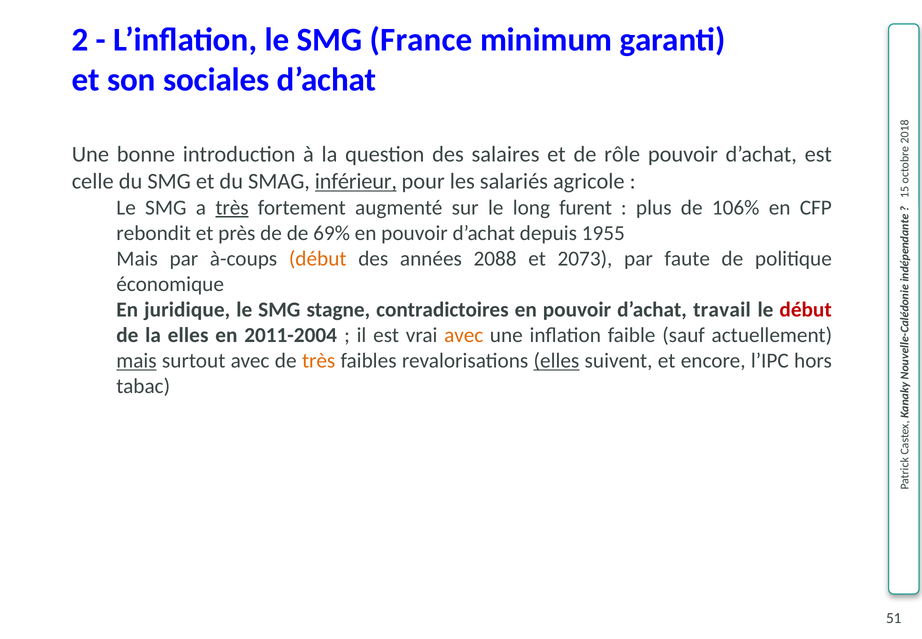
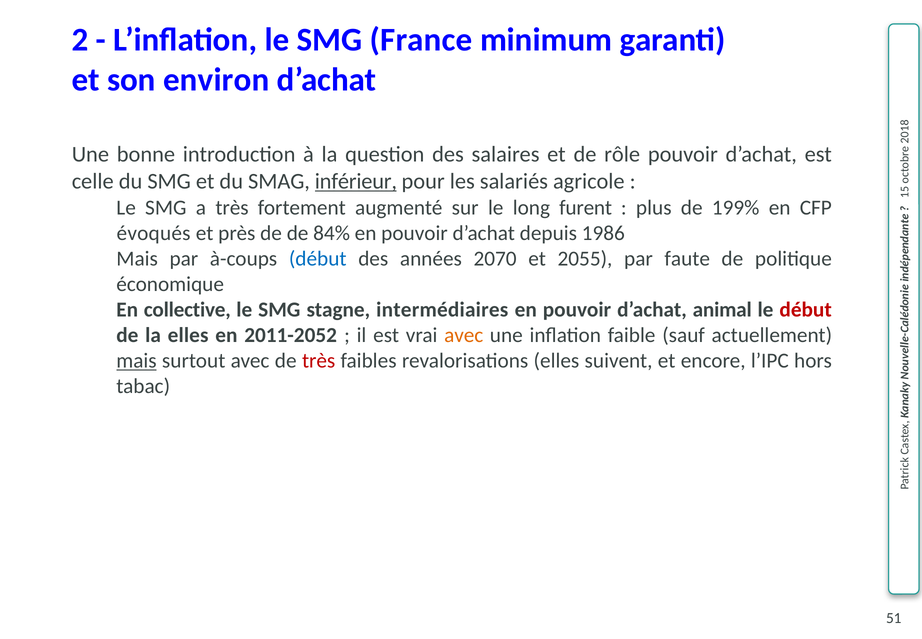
sociales: sociales -> environ (216, 80)
très underline: present -> none (232, 207)
106%: 106% -> 199% (736, 207)
rebondit: rebondit -> évoqués (154, 233)
69%: 69% -> 84% (332, 233)
1955: 1955 -> 1986 (603, 233)
début colour: orange -> blue (318, 258)
2088: 2088 -> 2070 (495, 258)
2073: 2073 -> 2055 (585, 258)
juridique: juridique -> collective (187, 309)
contradictoires: contradictoires -> intermédiaires (442, 309)
travail: travail -> animal (722, 309)
2011-2004: 2011-2004 -> 2011-2052 (291, 335)
très colour: orange -> red (319, 361)
elles underline: present -> none (556, 361)
